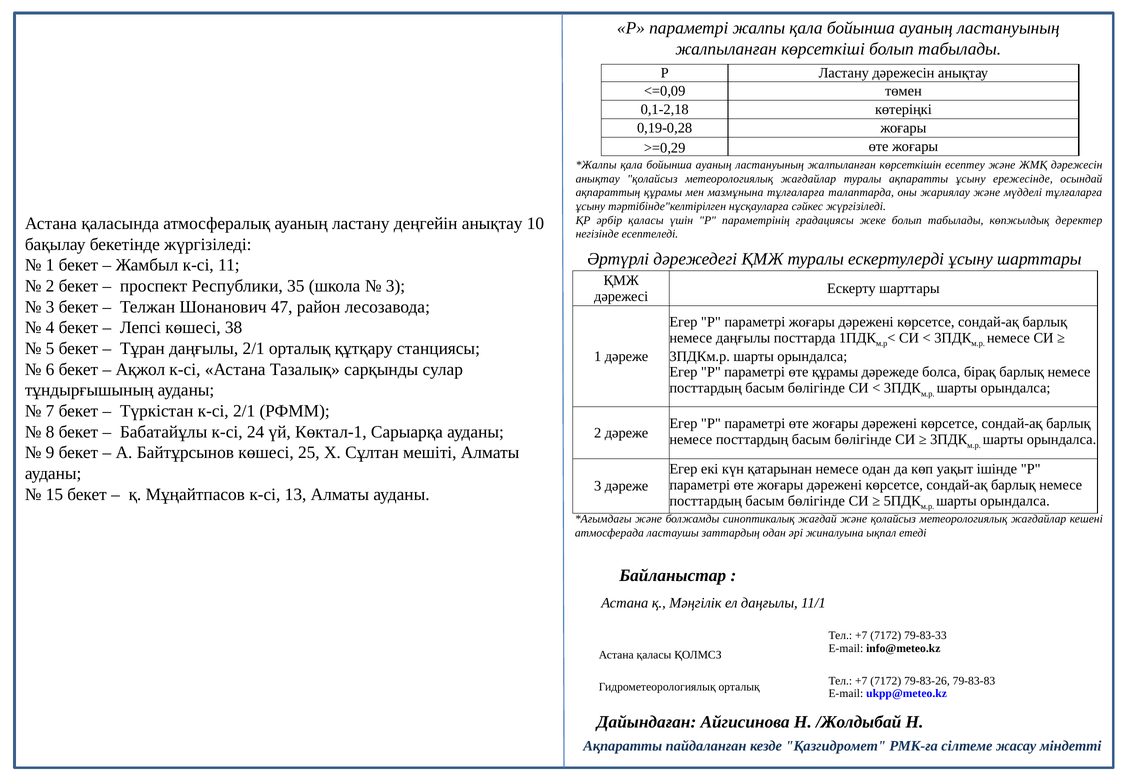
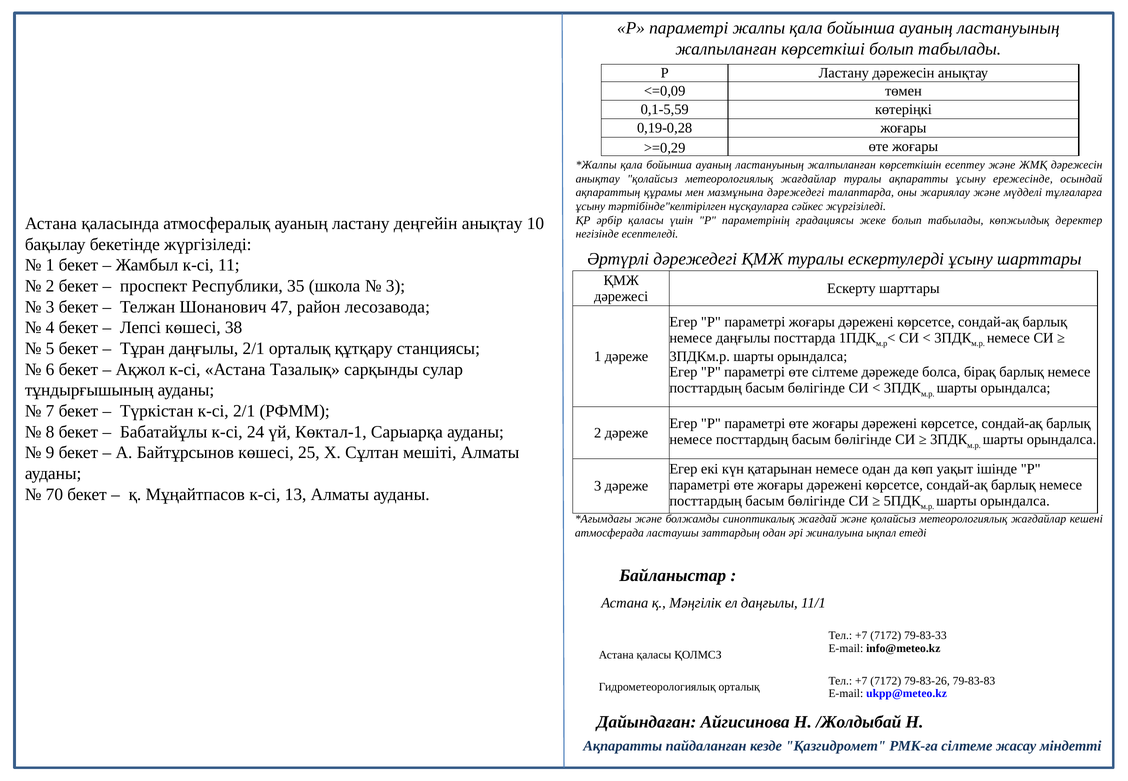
0,1-2,18: 0,1-2,18 -> 0,1-5,59 (665, 110)
мазмұнына тұлғаларға: тұлғаларға -> дәрежедегі (796, 193)
өте құрамы: құрамы -> сілтеме (835, 372)
15: 15 -> 70 (54, 494)
